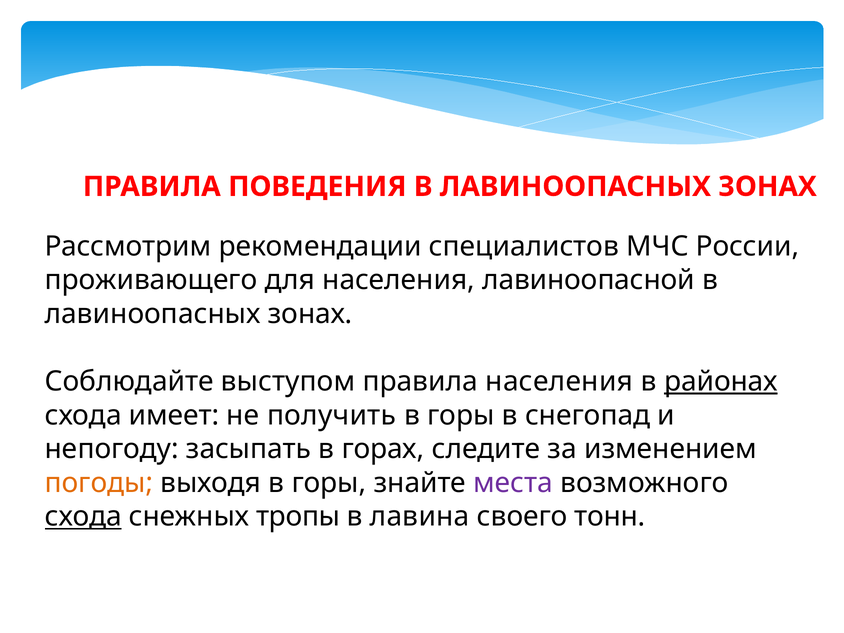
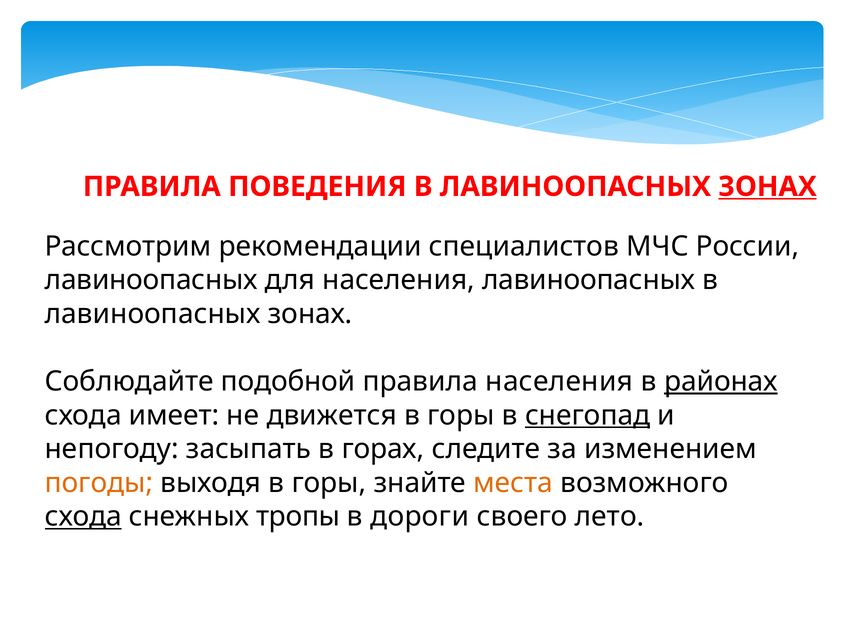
ЗОНАХ underline: none -> present (767, 187)
проживающего: проживающего -> лавиноопасных (151, 280)
населения лавиноопасной: лавиноопасной -> лавиноопасных (589, 280)
выступом: выступом -> подобной (288, 381)
получить: получить -> движется (332, 415)
снегопад underline: none -> present (588, 415)
места colour: purple -> orange (513, 483)
лавина: лавина -> дороги (420, 517)
тонн: тонн -> лето (610, 517)
